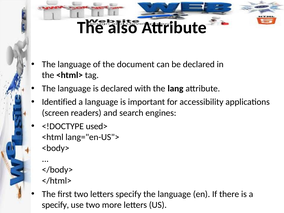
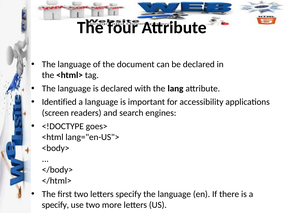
also: also -> four (123, 27)
used>: used> -> goes> (97, 126)
